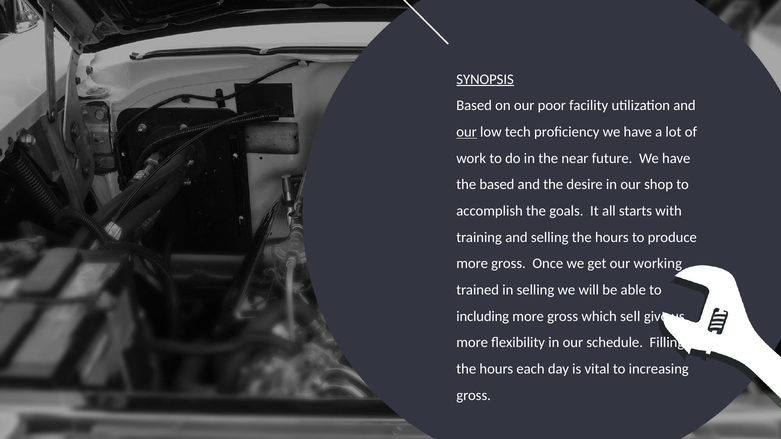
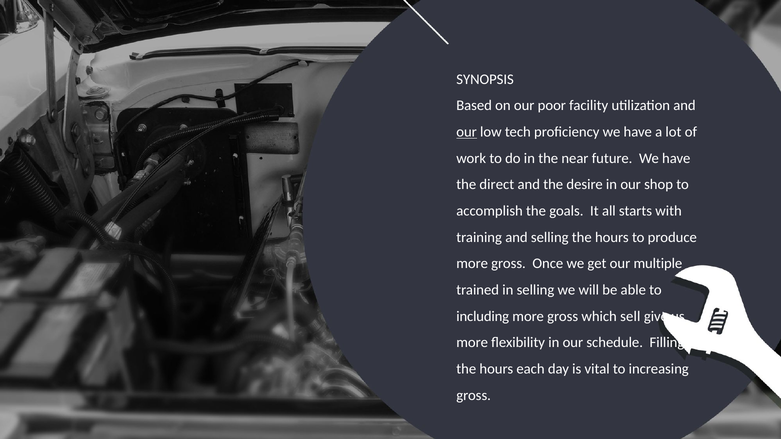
SYNOPSIS underline: present -> none (485, 79)
the based: based -> direct (497, 185)
working: working -> multiple (658, 264)
